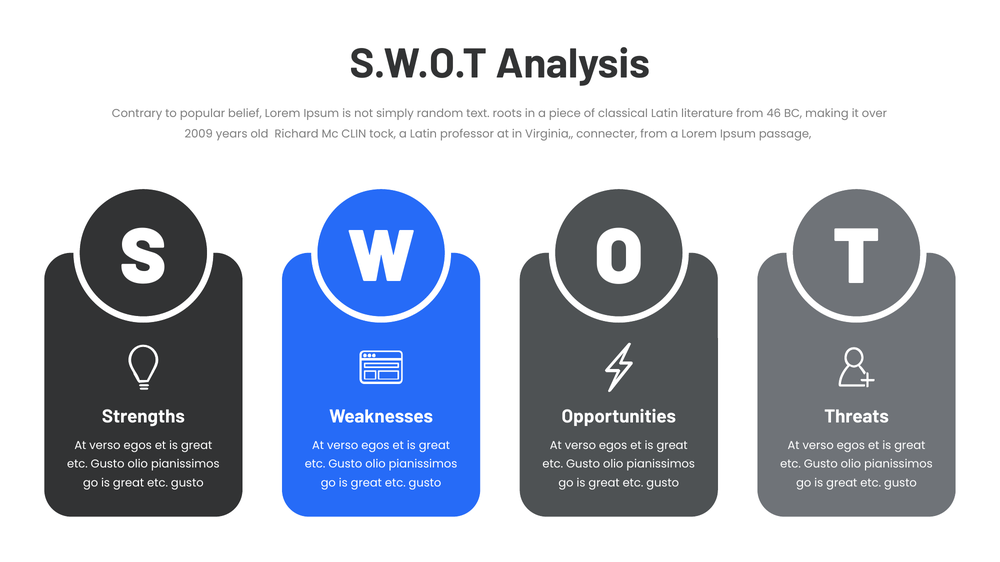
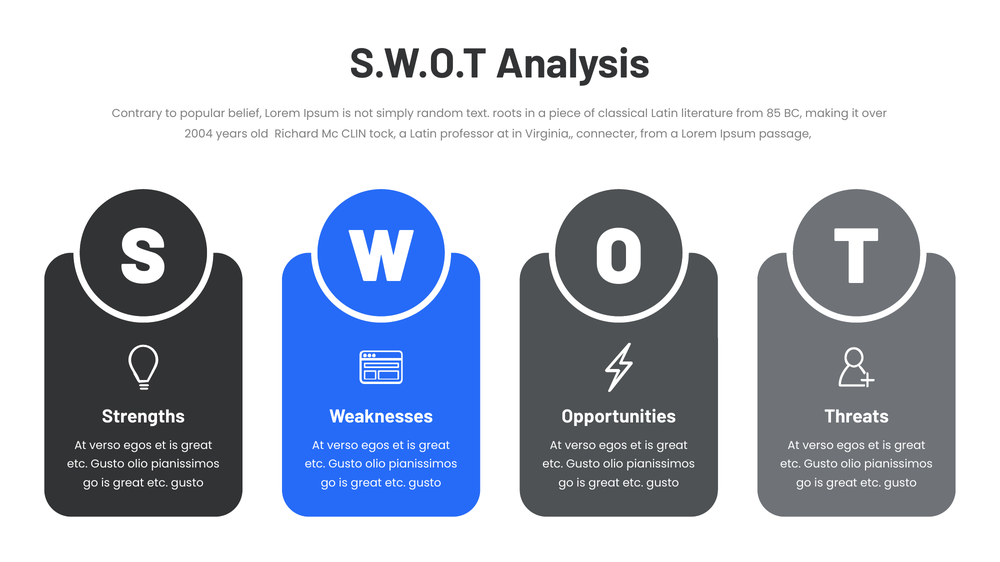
46: 46 -> 85 (774, 113)
2009: 2009 -> 2004 (199, 134)
